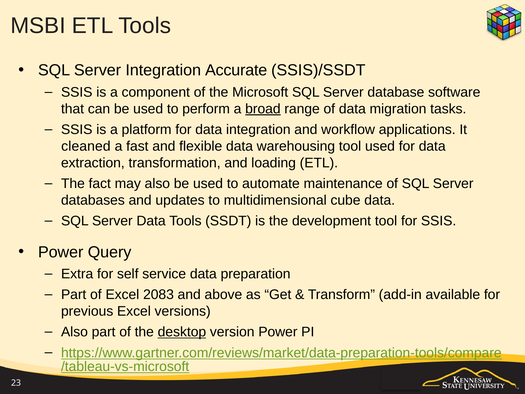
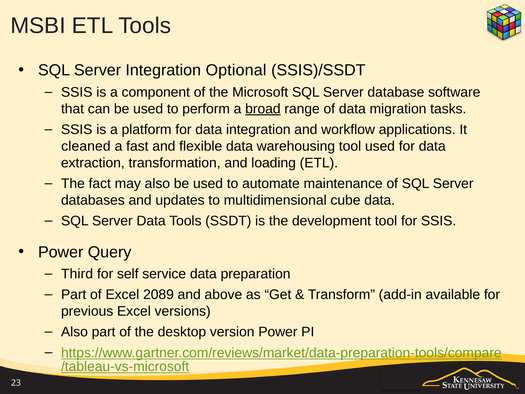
Accurate: Accurate -> Optional (236, 70)
Extra: Extra -> Third (77, 274)
2083: 2083 -> 2089 (158, 295)
desktop underline: present -> none (182, 332)
